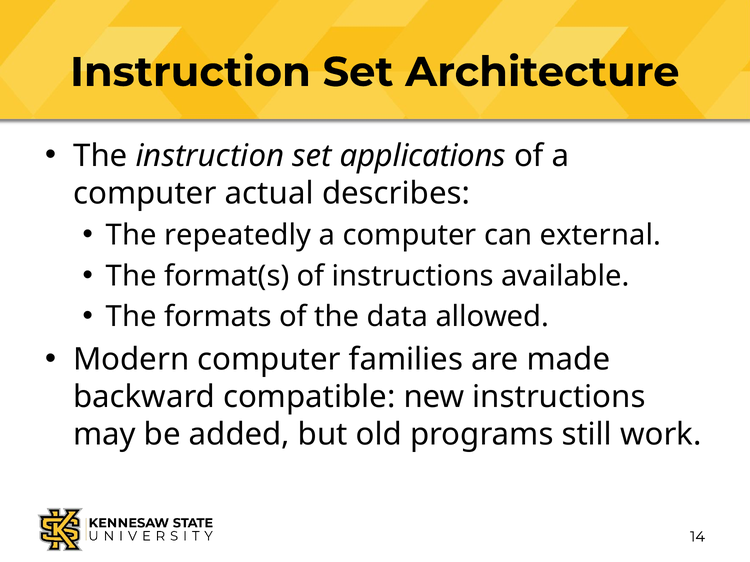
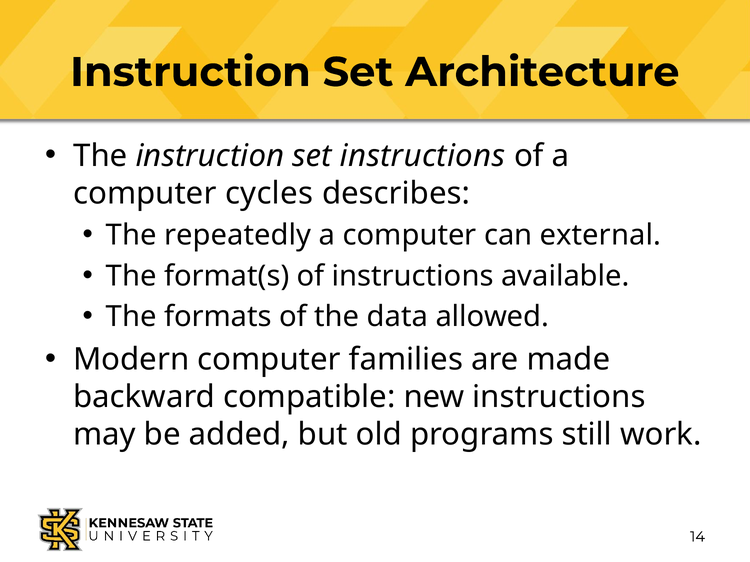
set applications: applications -> instructions (423, 156)
actual: actual -> cycles (269, 193)
